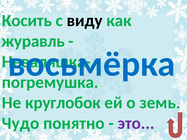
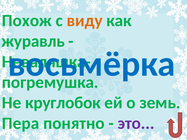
Косить: Косить -> Похож (27, 21)
виду colour: black -> orange (85, 21)
Чудо: Чудо -> Пера (21, 124)
